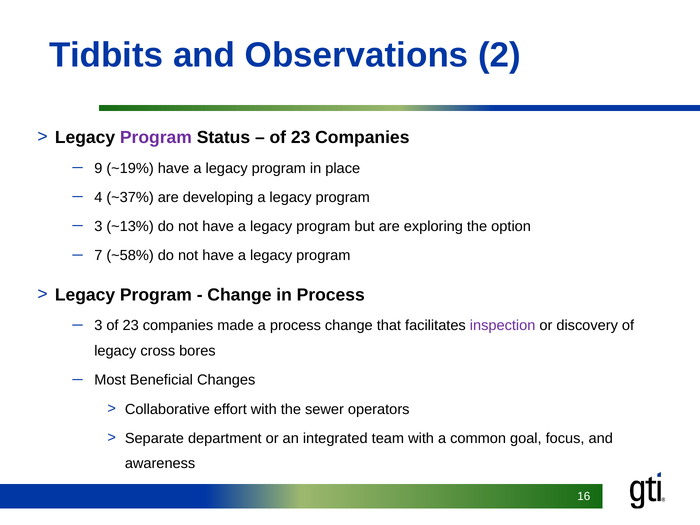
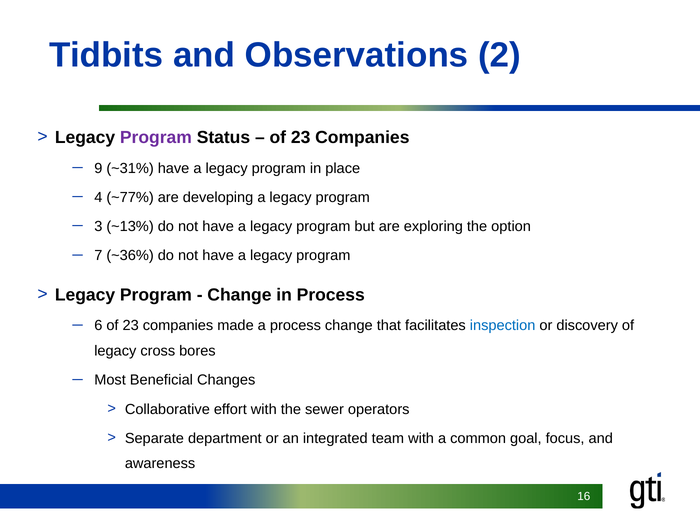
~19%: ~19% -> ~31% (130, 168)
~37%: ~37% -> ~77% (130, 197)
~58%: ~58% -> ~36% (130, 256)
3: 3 -> 6 (98, 326)
inspection colour: purple -> blue (503, 326)
